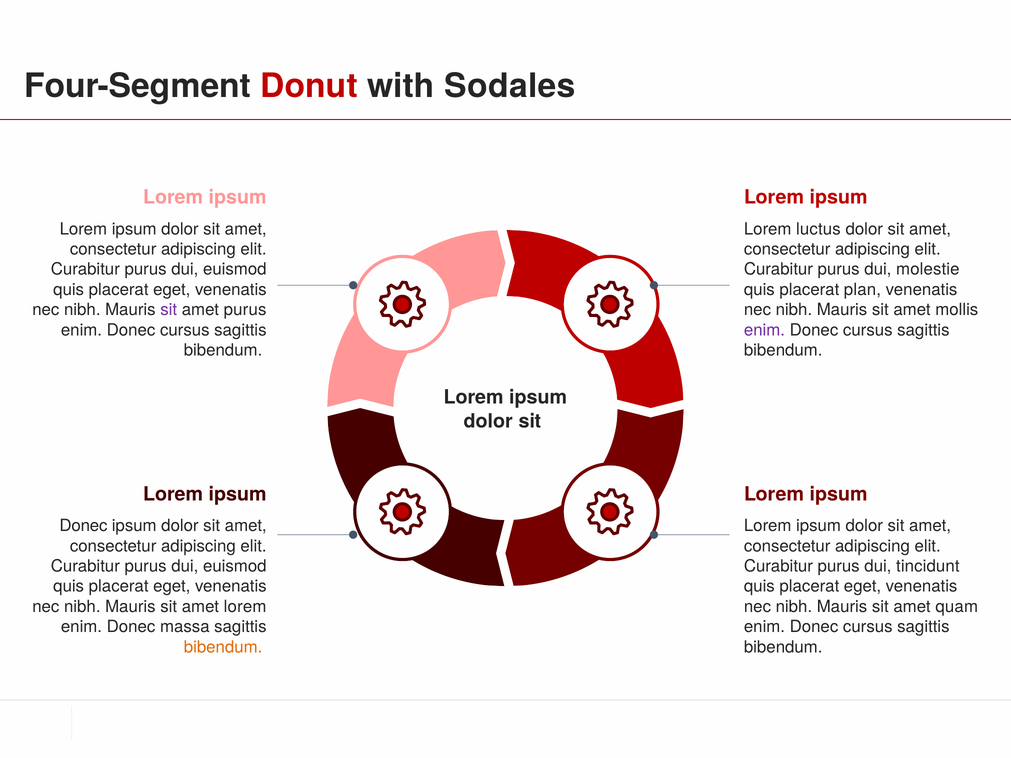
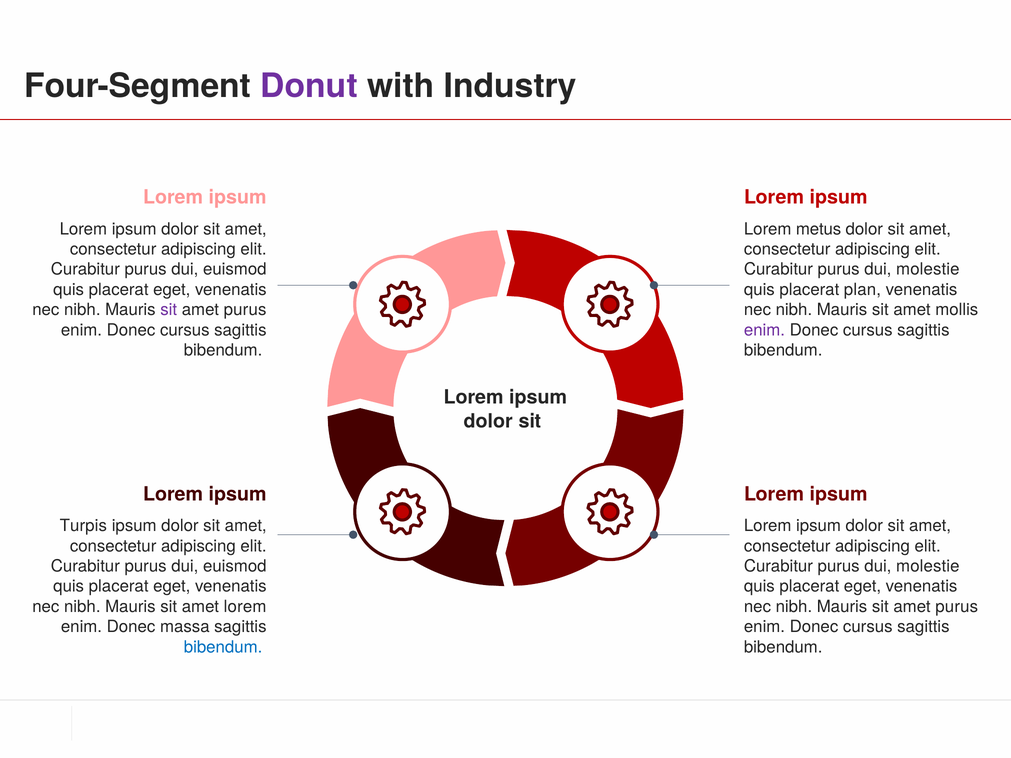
Donut colour: red -> purple (309, 86)
Sodales: Sodales -> Industry (510, 86)
luctus: luctus -> metus (819, 229)
Donec: Donec -> Turpis (83, 526)
tincidunt: tincidunt -> molestie (928, 566)
quam: quam -> purus (957, 607)
bibendum colour: orange -> blue (223, 647)
